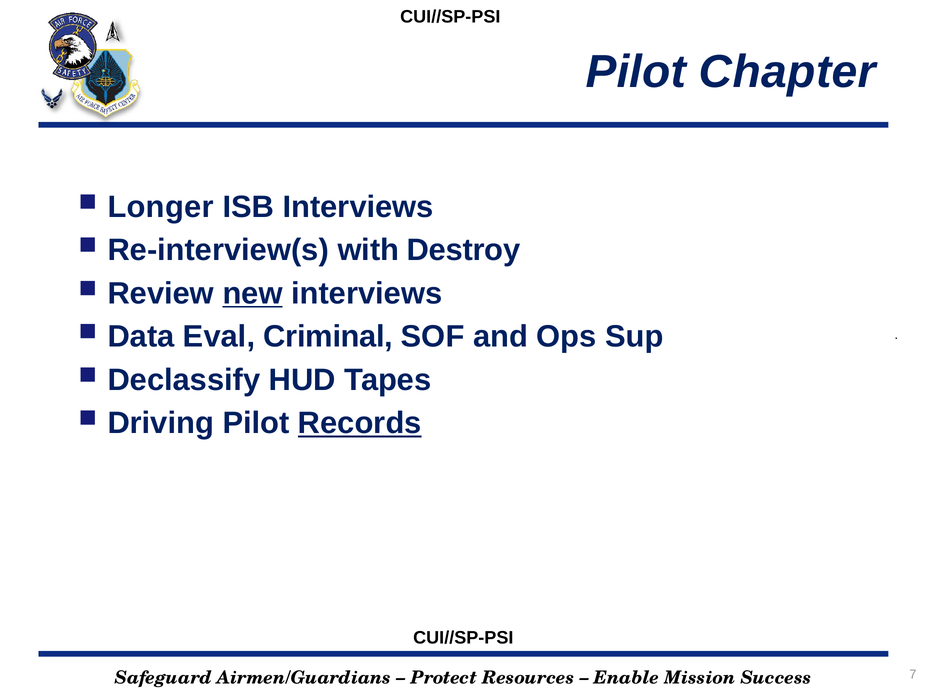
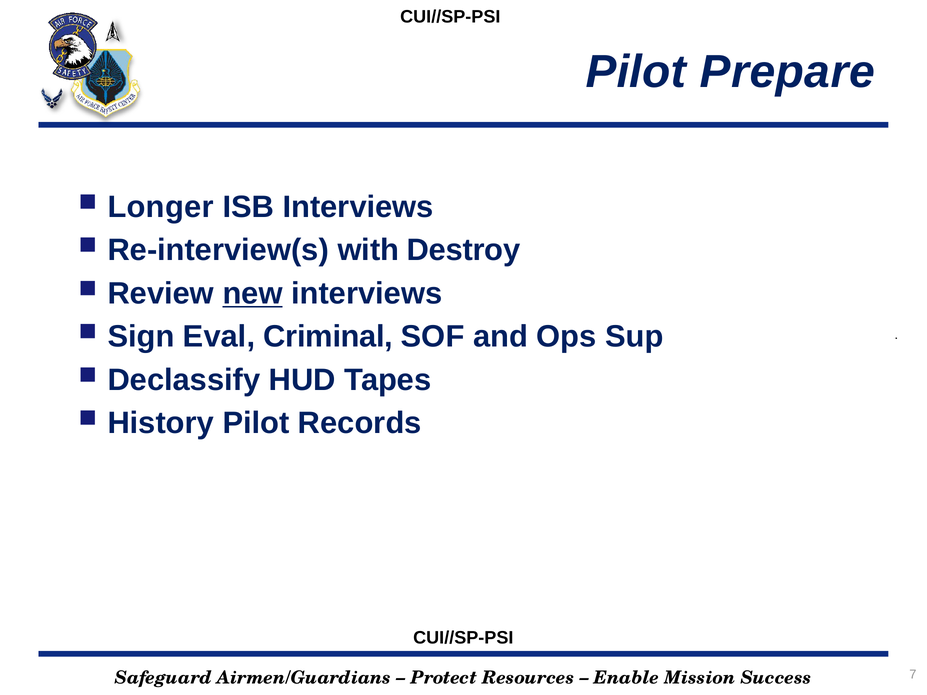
Chapter: Chapter -> Prepare (787, 72)
Data: Data -> Sign (141, 337)
Driving: Driving -> History (161, 423)
Records underline: present -> none (360, 423)
